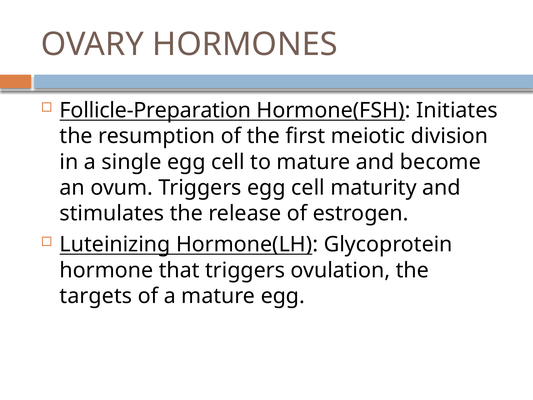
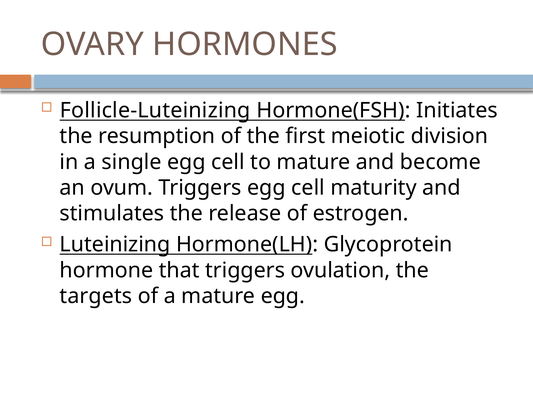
Follicle-Preparation: Follicle-Preparation -> Follicle-Luteinizing (155, 110)
